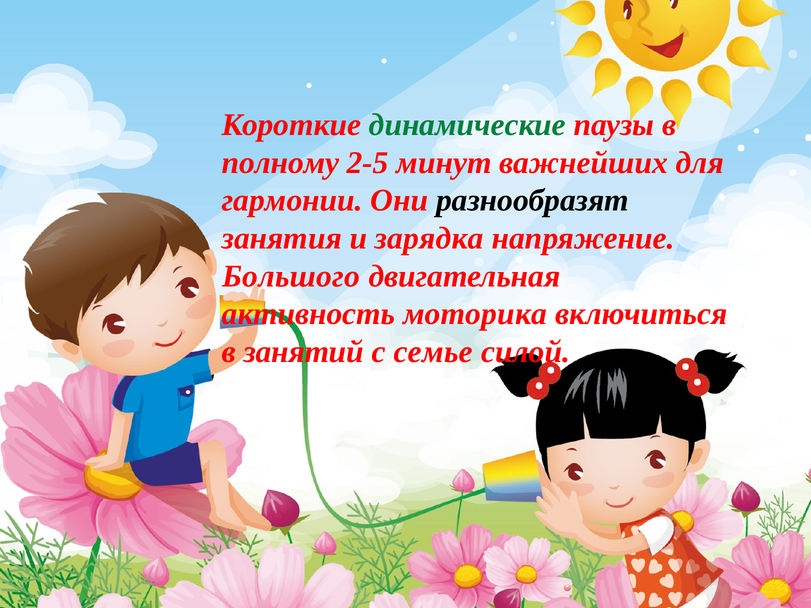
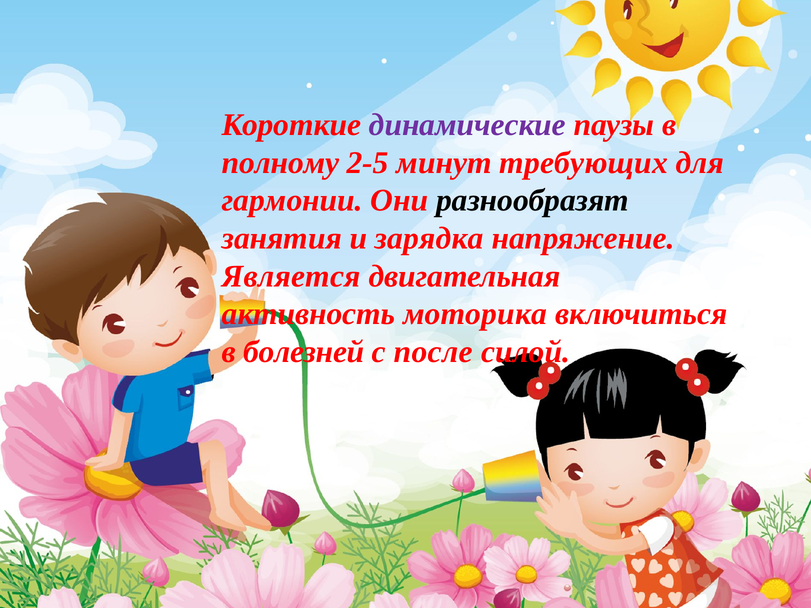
динамические colour: green -> purple (467, 125)
важнейших: важнейших -> требующих (584, 163)
Большого: Большого -> Является (291, 276)
занятий: занятий -> болезней (304, 352)
семье: семье -> после (433, 352)
